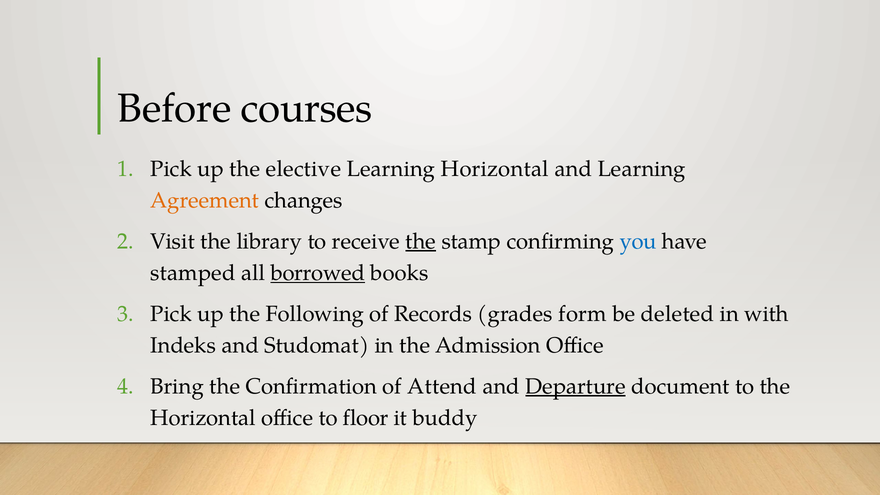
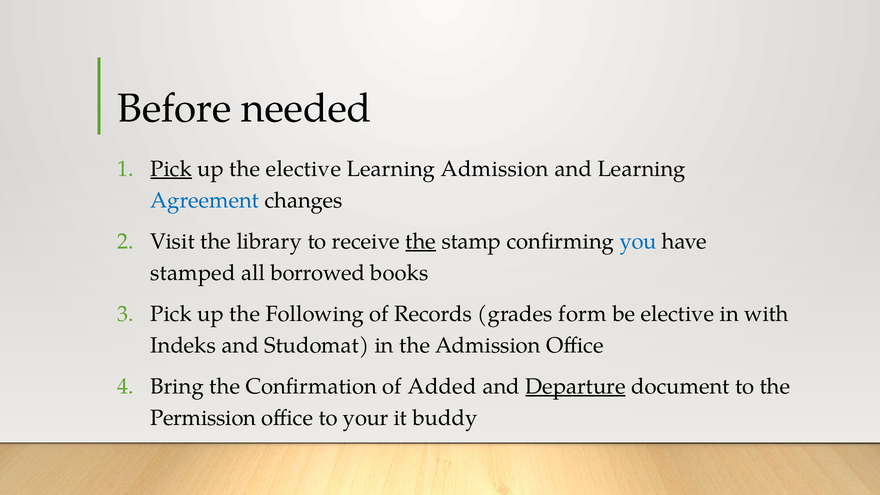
courses: courses -> needed (306, 108)
Pick underline: none -> present (171, 169)
Learning Horizontal: Horizontal -> Admission (495, 169)
Agreement colour: orange -> blue (205, 200)
borrowed underline: present -> none (318, 273)
be deleted: deleted -> elective (678, 314)
Attend: Attend -> Added (442, 386)
Horizontal: Horizontal -> Permission (203, 418)
floor: floor -> your (366, 418)
